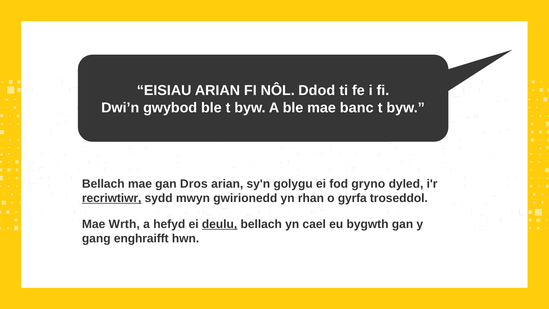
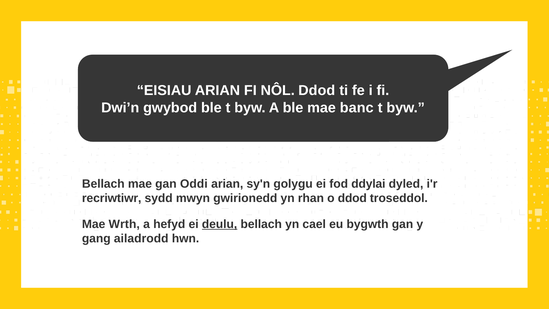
Dros: Dros -> Oddi (194, 184)
gryno: gryno -> ddylai (368, 184)
recriwtiwr underline: present -> none (112, 198)
o gyrfa: gyrfa -> ddod (352, 198)
enghraifft: enghraifft -> ailadrodd (141, 238)
